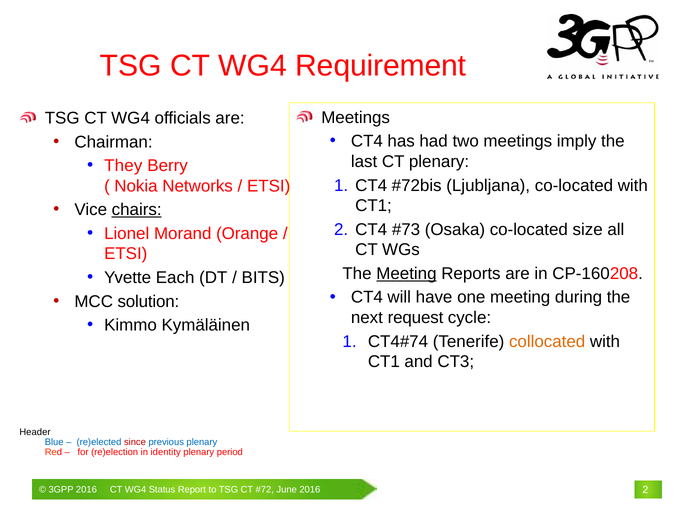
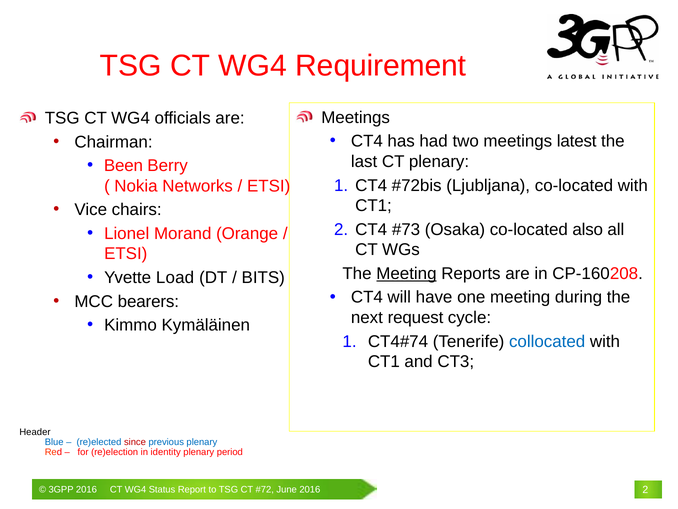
imply: imply -> latest (577, 141)
They: They -> Been (123, 166)
chairs underline: present -> none (137, 210)
size: size -> also (588, 229)
Each: Each -> Load (175, 277)
solution: solution -> bearers (148, 301)
collocated colour: orange -> blue (547, 341)
